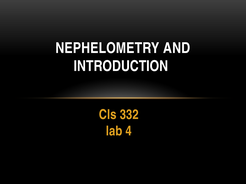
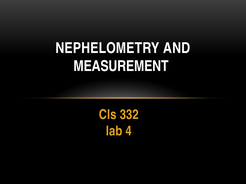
INTRODUCTION: INTRODUCTION -> MEASUREMENT (121, 66)
